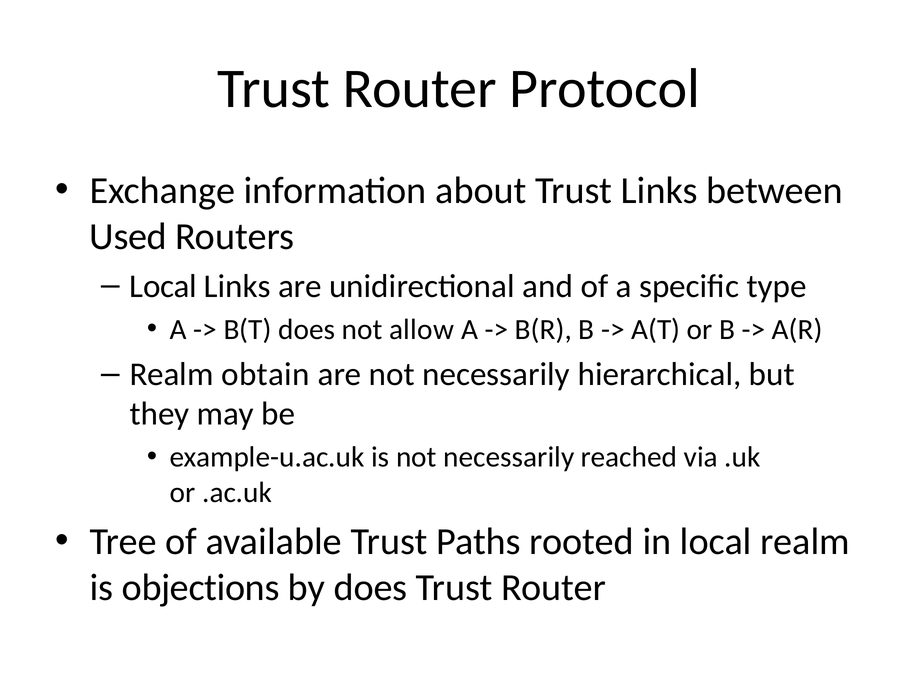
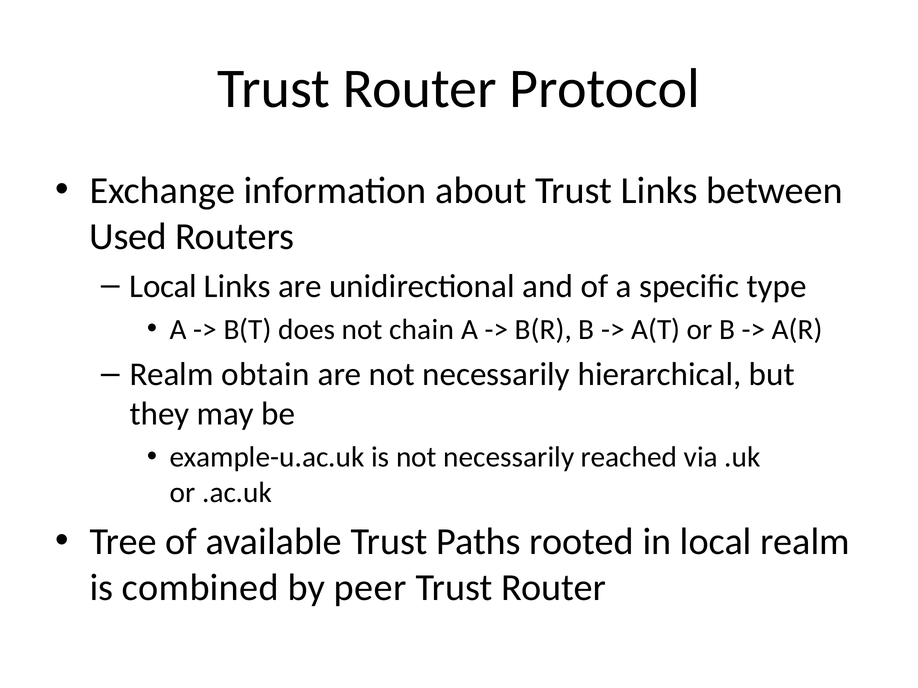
allow: allow -> chain (422, 330)
objections: objections -> combined (200, 588)
by does: does -> peer (370, 588)
